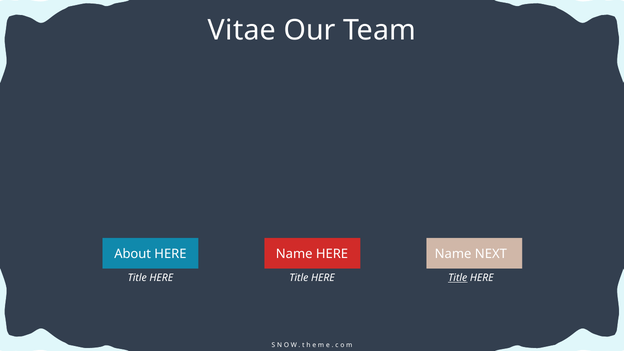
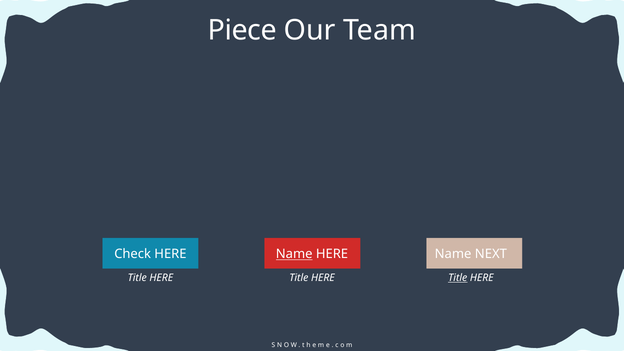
Vitae: Vitae -> Piece (242, 30)
About: About -> Check (133, 254)
Name underline: none -> present (294, 254)
